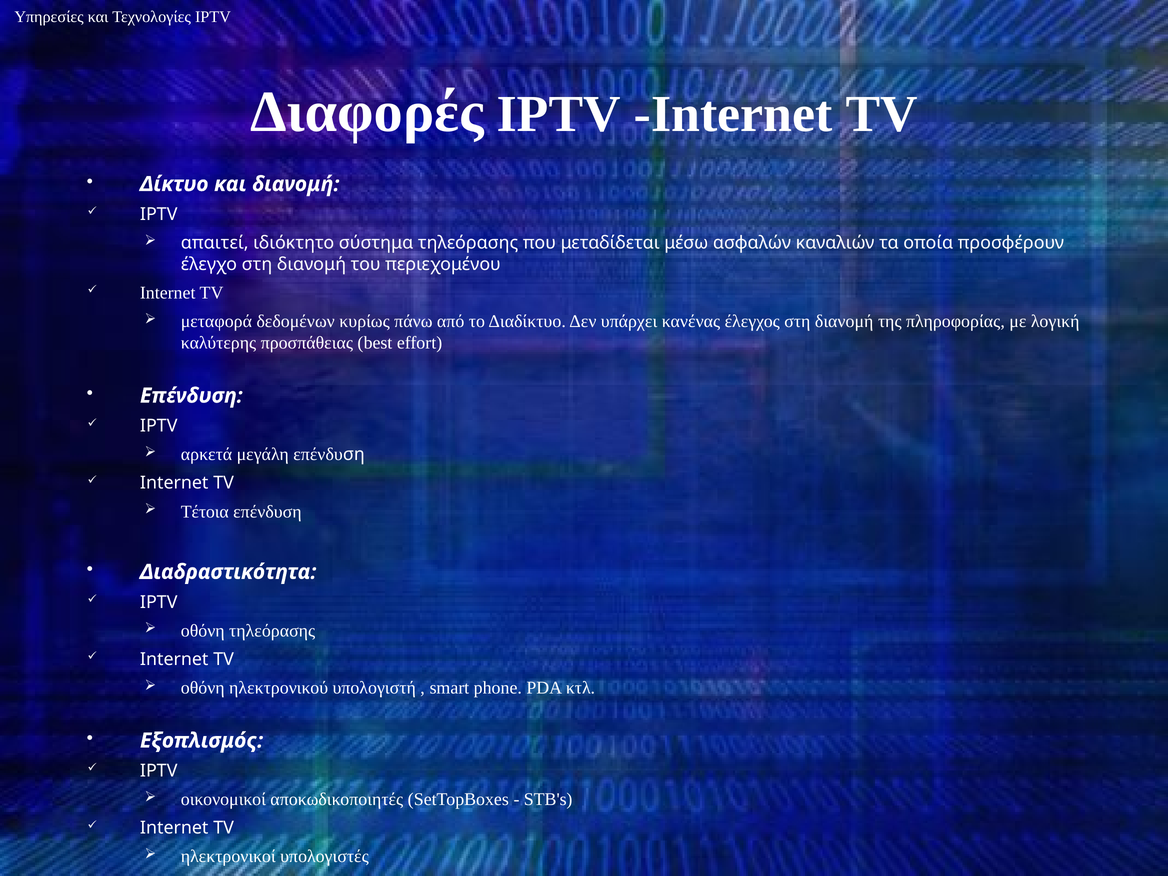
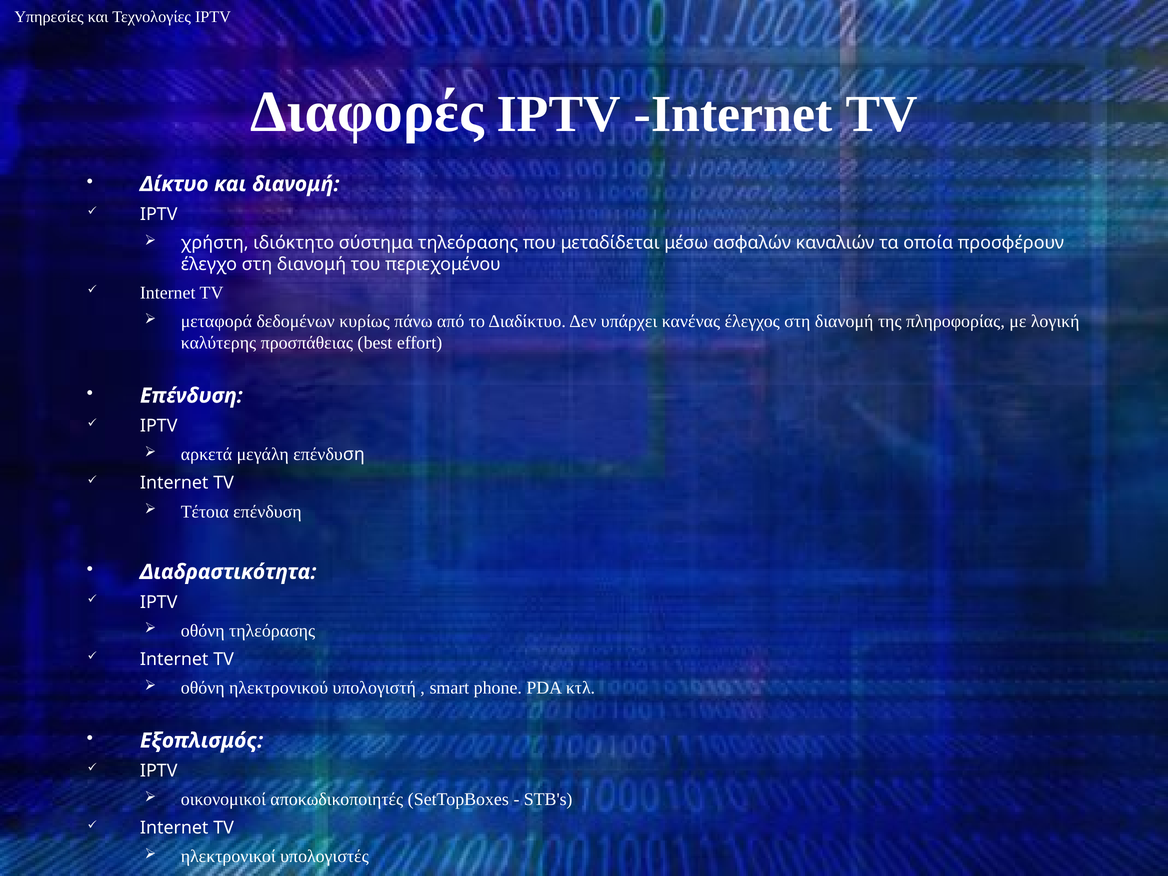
απαιτεί: απαιτεί -> χρήστη (215, 243)
